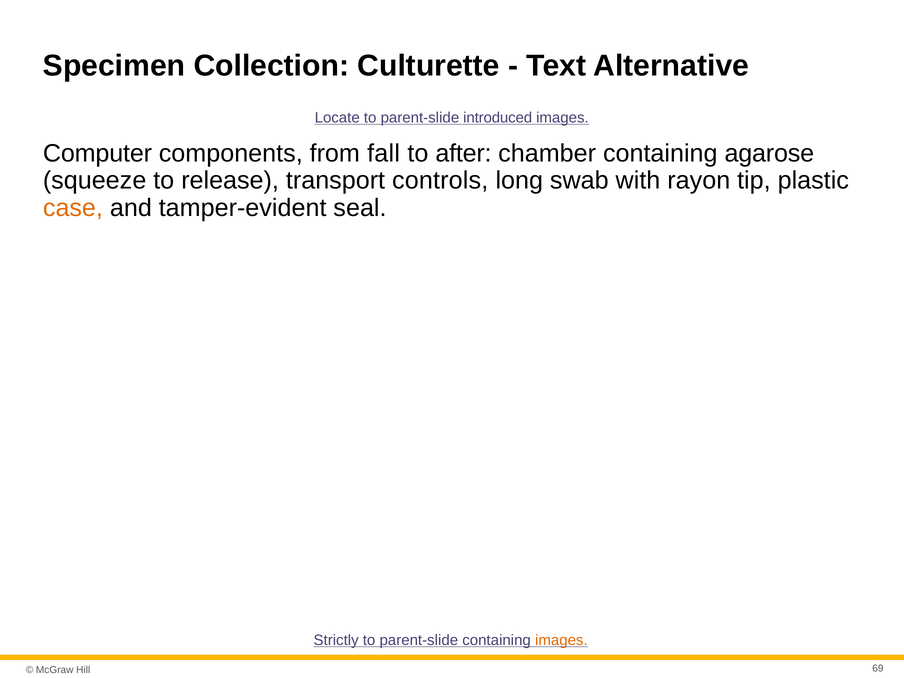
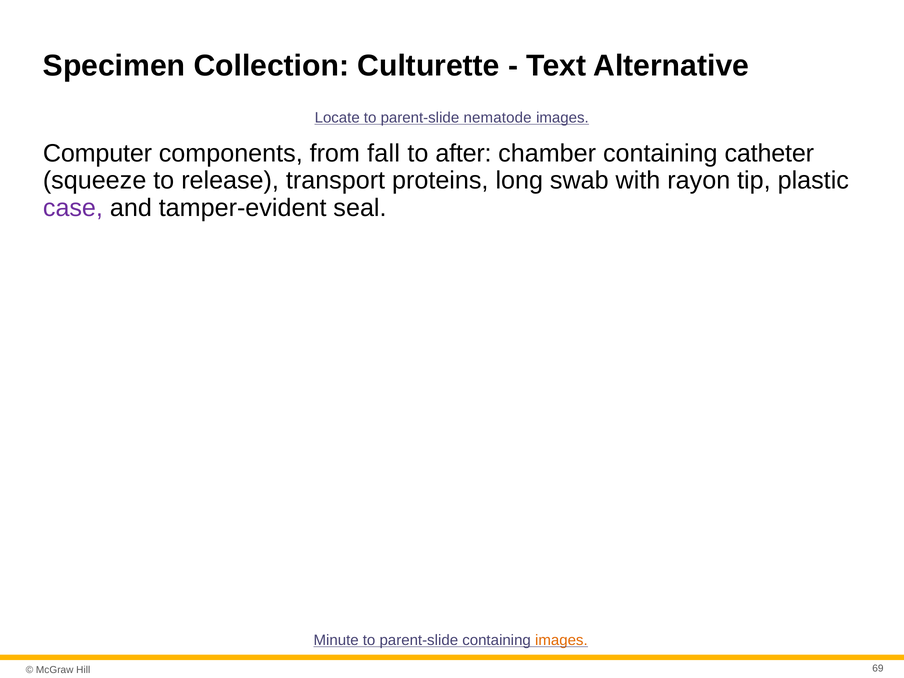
introduced: introduced -> nematode (498, 118)
agarose: agarose -> catheter (769, 154)
controls: controls -> proteins (440, 181)
case colour: orange -> purple (73, 208)
Strictly: Strictly -> Minute (336, 640)
